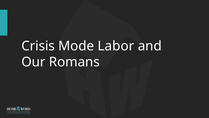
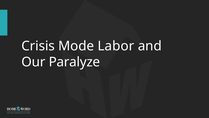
Romans: Romans -> Paralyze (74, 62)
